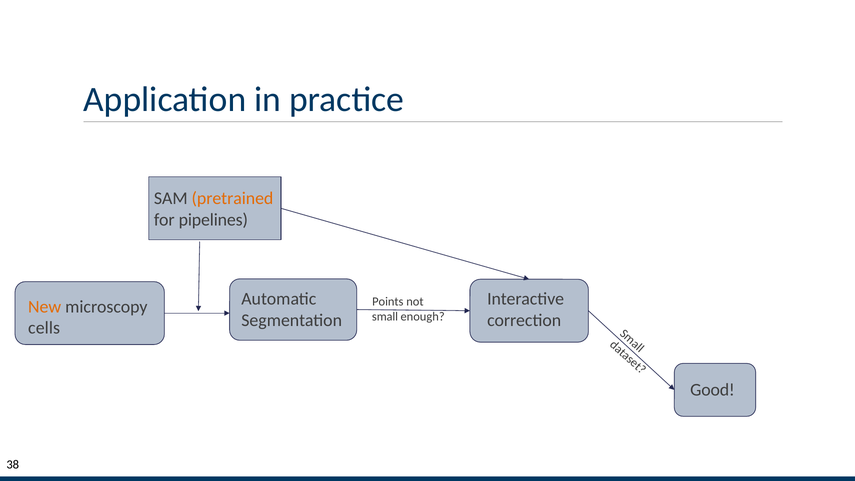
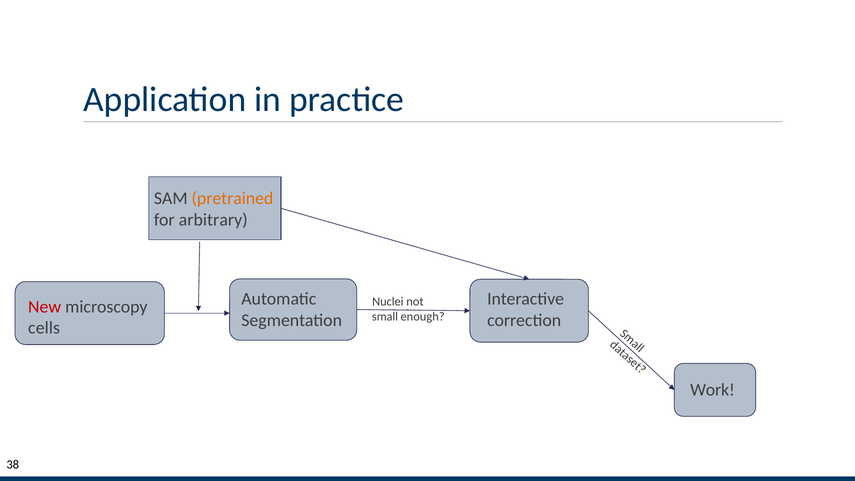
pipelines: pipelines -> arbitrary (213, 220)
Points: Points -> Nuclei (388, 302)
New colour: orange -> red (45, 307)
Good: Good -> Work (712, 390)
